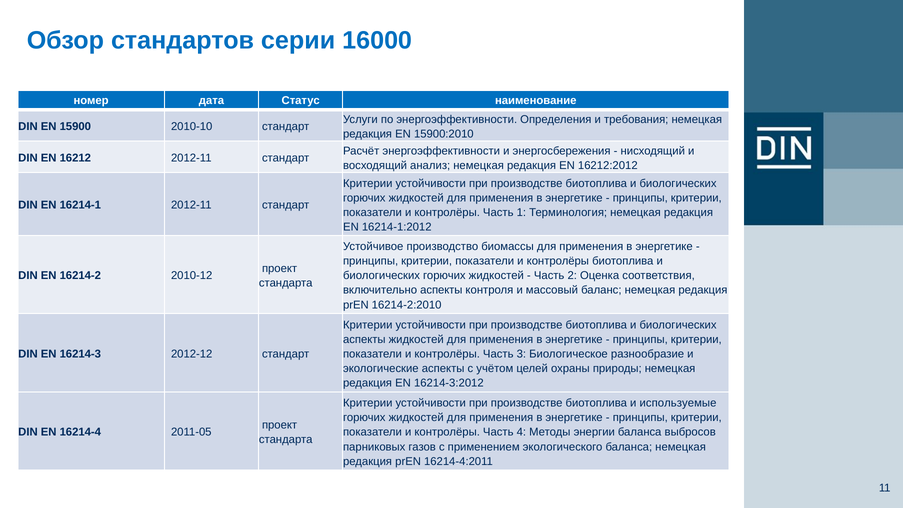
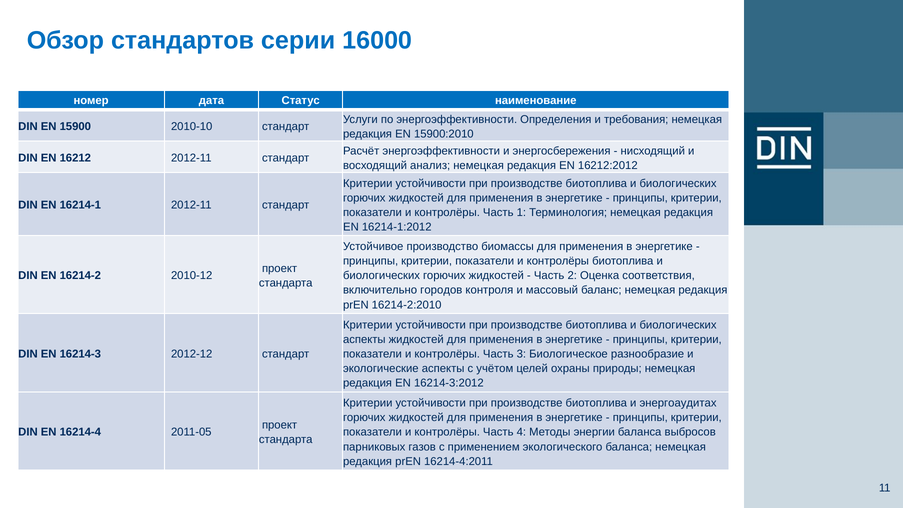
включительно аспекты: аспекты -> городов (441, 290)
используемые: используемые -> энергоаудитах (678, 403)
